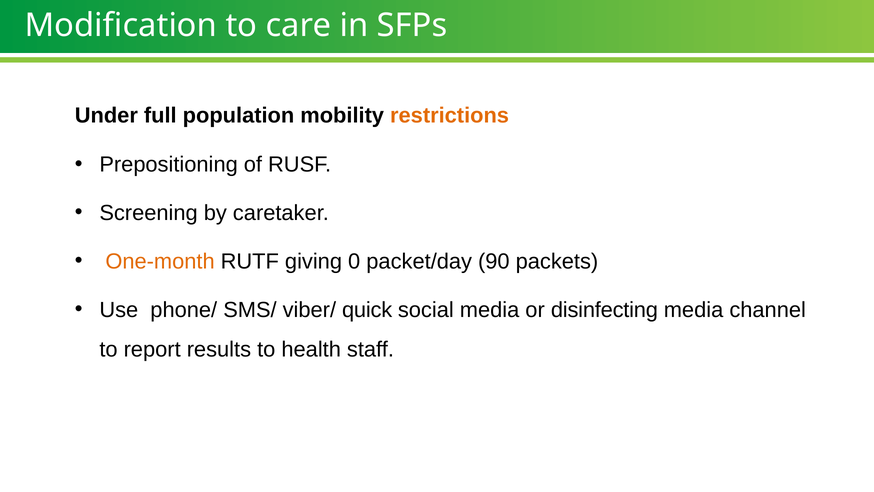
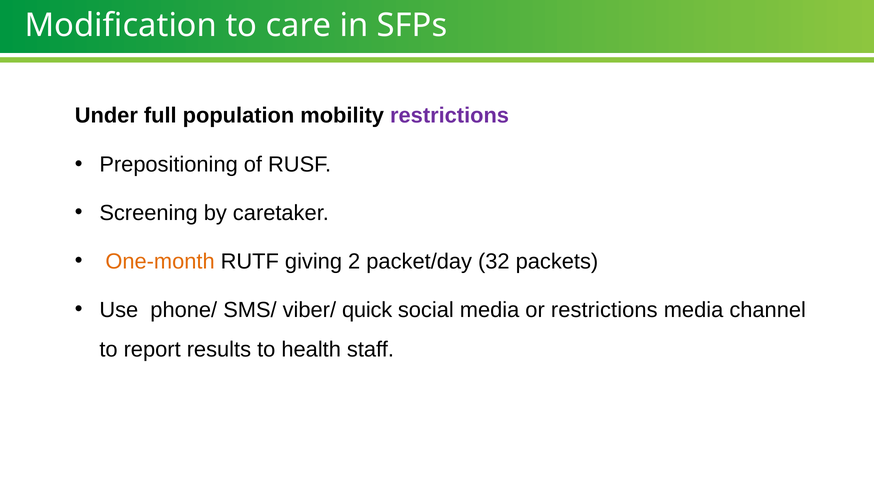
restrictions colour: orange -> purple (450, 116)
0: 0 -> 2 (354, 261)
90: 90 -> 32 (494, 261)
or disinfecting: disinfecting -> restrictions (604, 310)
